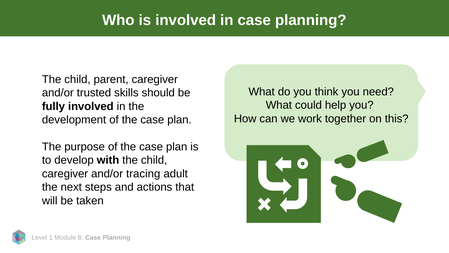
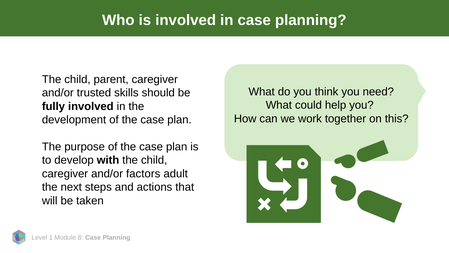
tracing: tracing -> factors (143, 173)
